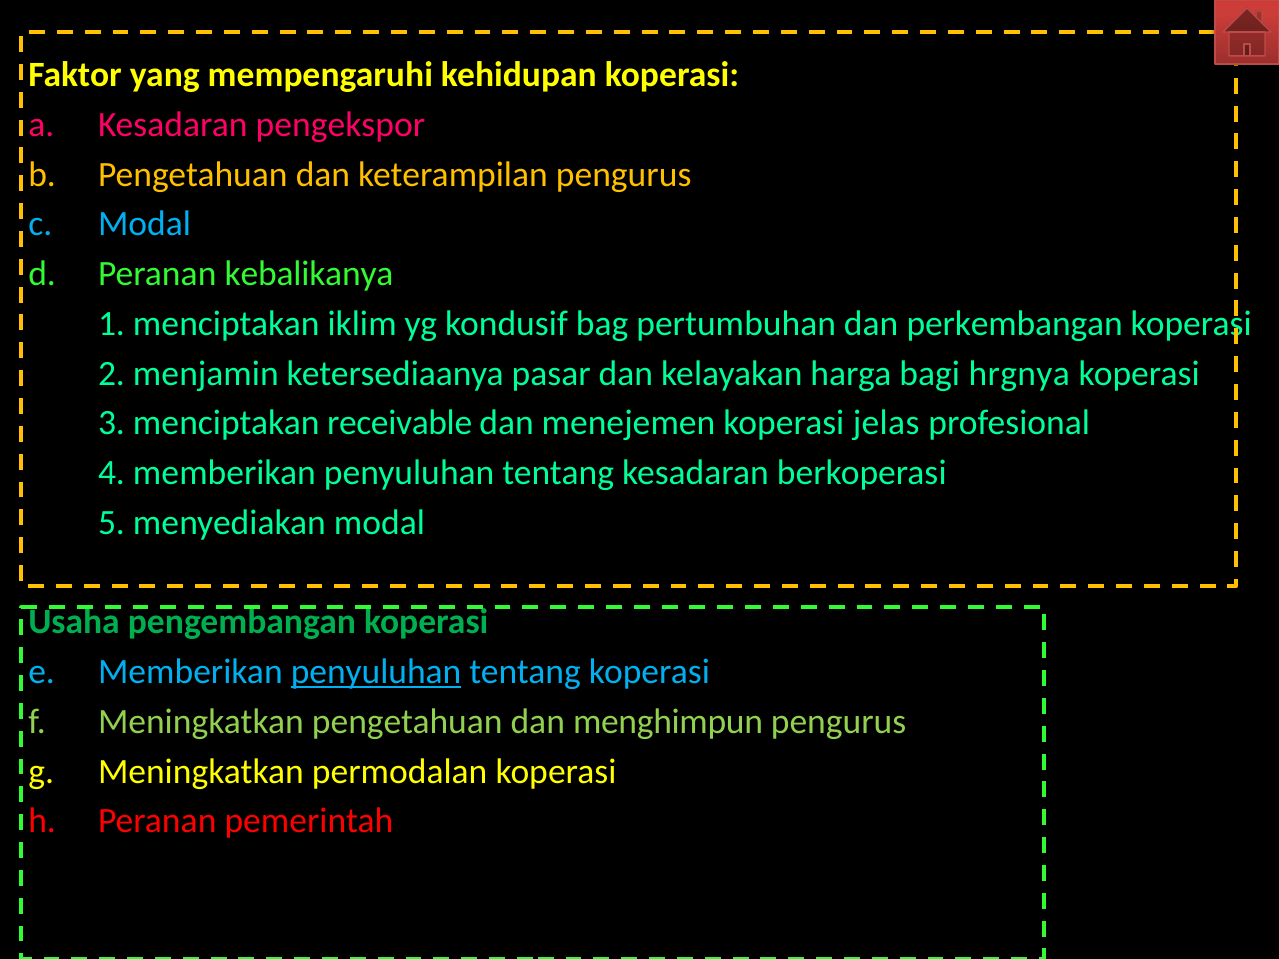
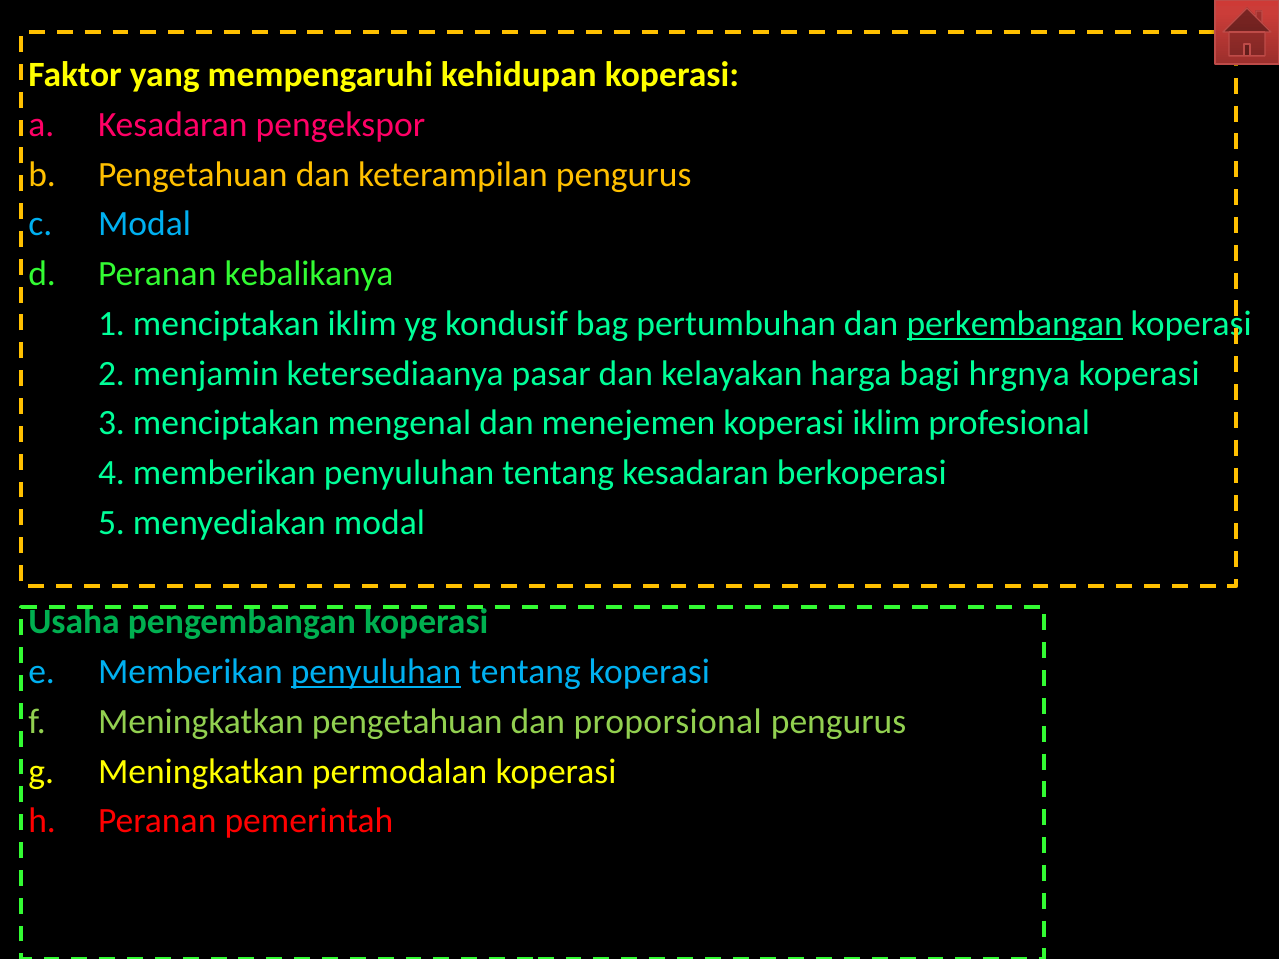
perkembangan underline: none -> present (1015, 324)
receivable: receivable -> mengenal (399, 423)
koperasi jelas: jelas -> iklim (886, 423)
menghimpun: menghimpun -> proporsional (668, 722)
